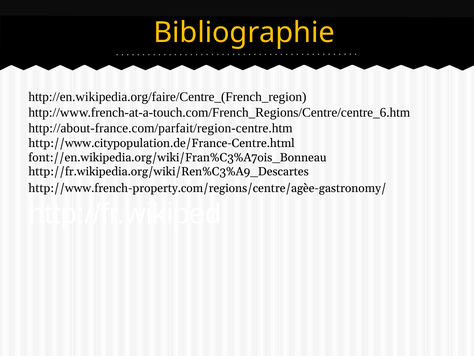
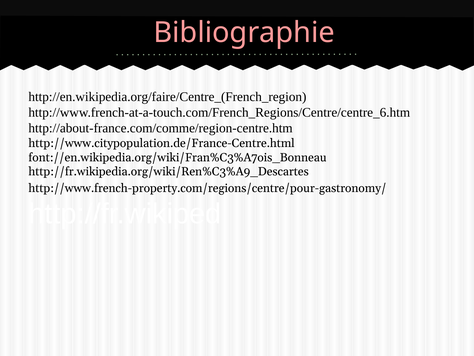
Bibliographie colour: yellow -> pink (244, 33)
http://about-france.com/parfait/region-centre.htm: http://about-france.com/parfait/region-centre.htm -> http://about-france.com/comme/region-centre.htm (161, 128)
http://www.french-property.com/regions/centre/agèe-gastronomy/: http://www.french-property.com/regions/centre/agèe-gastronomy/ -> http://www.french-property.com/regions/centre/pour-gastronomy/ (207, 188)
